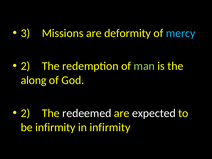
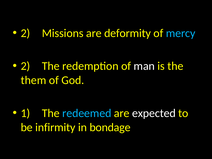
3: 3 -> 2 (25, 33)
man colour: light green -> white (144, 66)
along: along -> them (33, 80)
2: 2 -> 1 (25, 113)
redeemed colour: white -> light blue (87, 113)
in infirmity: infirmity -> bondage (110, 127)
